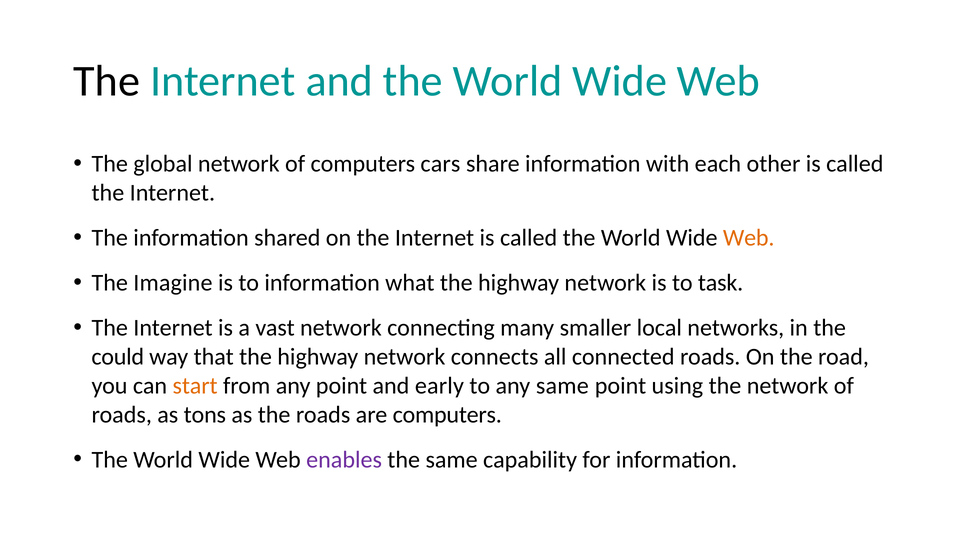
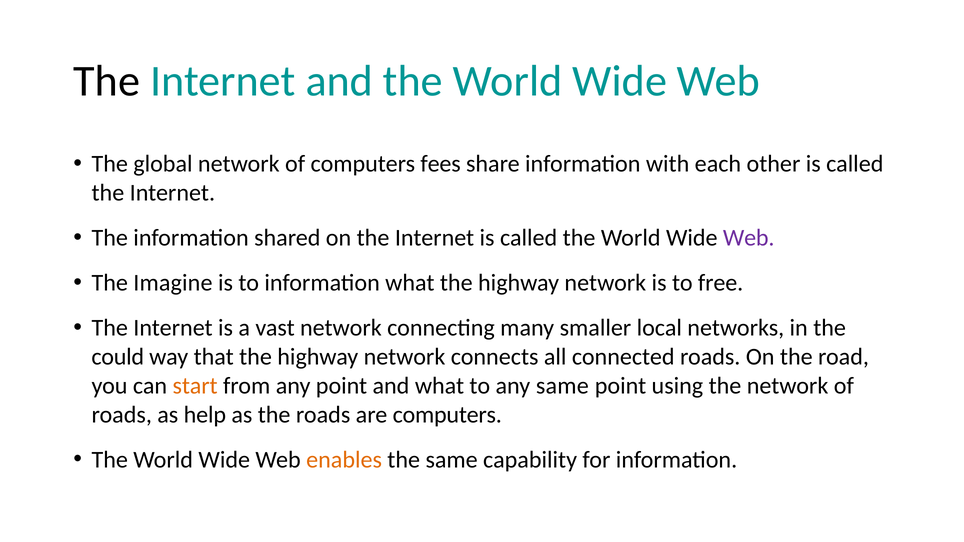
cars: cars -> fees (441, 164)
Web colour: orange -> purple (749, 238)
task: task -> free (721, 283)
and early: early -> what (440, 386)
tons: tons -> help (205, 415)
enables colour: purple -> orange (344, 460)
